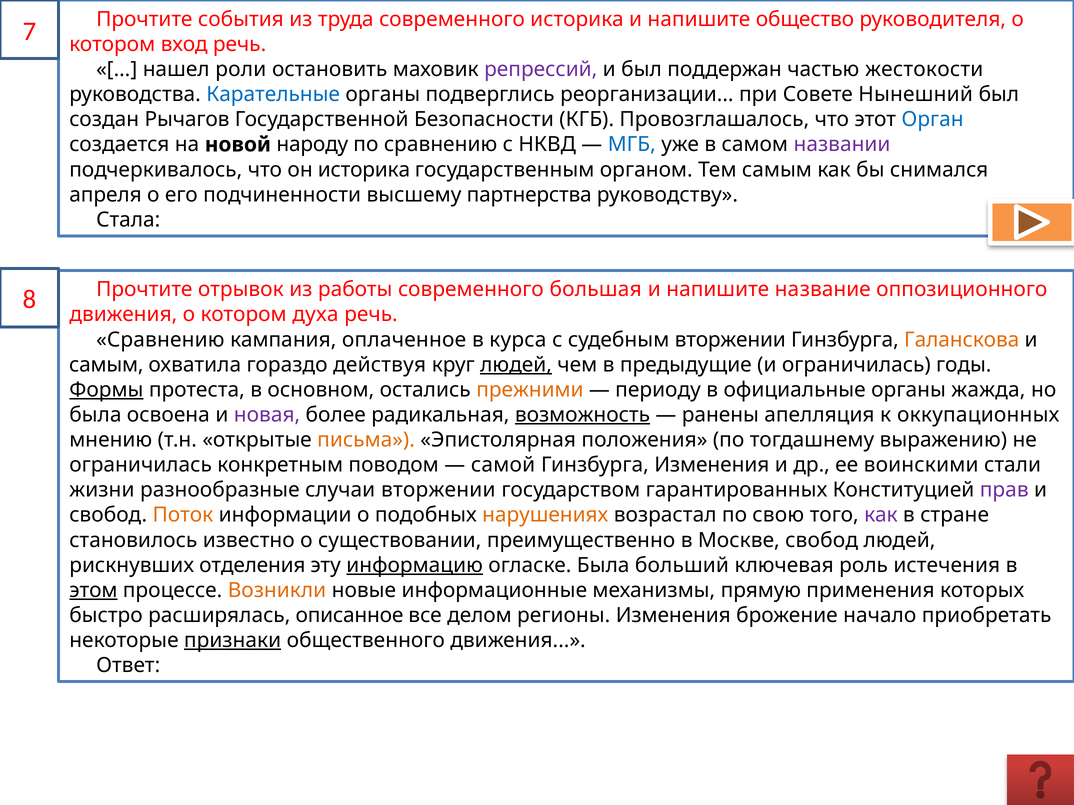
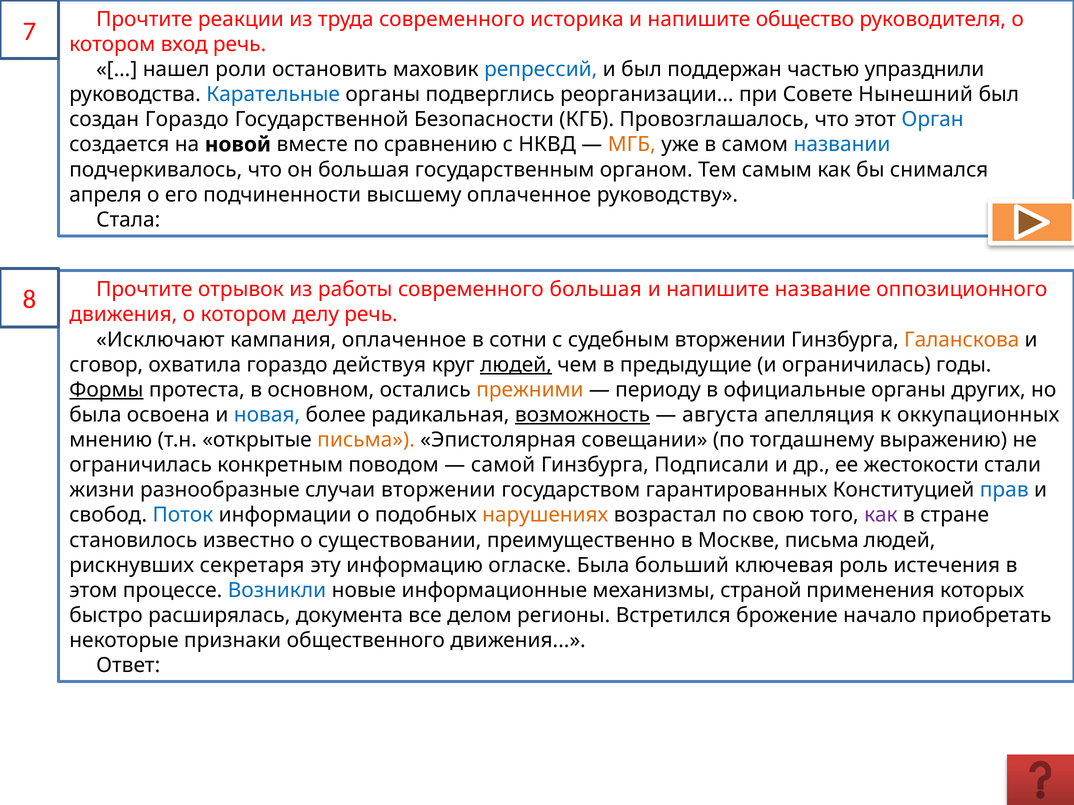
события: события -> реакции (241, 19)
репрессий colour: purple -> blue (541, 69)
жестокости: жестокости -> упразднили (924, 69)
создан Рычагов: Рычагов -> Гораздо (187, 120)
народу: народу -> вместе (312, 145)
МГБ colour: blue -> orange (632, 145)
названии colour: purple -> blue (842, 145)
он историка: историка -> большая (364, 170)
высшему партнерства: партнерства -> оплаченное (529, 195)
духа: духа -> делу (316, 315)
Сравнению: Сравнению -> Исключают (160, 340)
курса: курса -> сотни (518, 340)
самым: самым -> сговор (106, 365)
жажда: жажда -> других (988, 390)
новая colour: purple -> blue (267, 415)
ранены: ранены -> августа (720, 415)
положения: положения -> совещании (644, 440)
Гинзбурга Изменения: Изменения -> Подписали (712, 465)
воинскими: воинскими -> жестокости (921, 465)
прав colour: purple -> blue (1004, 490)
Поток colour: orange -> blue (183, 515)
Москве свобод: свобод -> письма (822, 540)
отделения: отделения -> секретаря (252, 566)
информацию underline: present -> none (415, 566)
этом underline: present -> none (93, 591)
Возникли colour: orange -> blue (277, 591)
прямую: прямую -> страной (761, 591)
описанное: описанное -> документа (349, 616)
регионы Изменения: Изменения -> Встретился (673, 616)
признаки underline: present -> none (233, 641)
